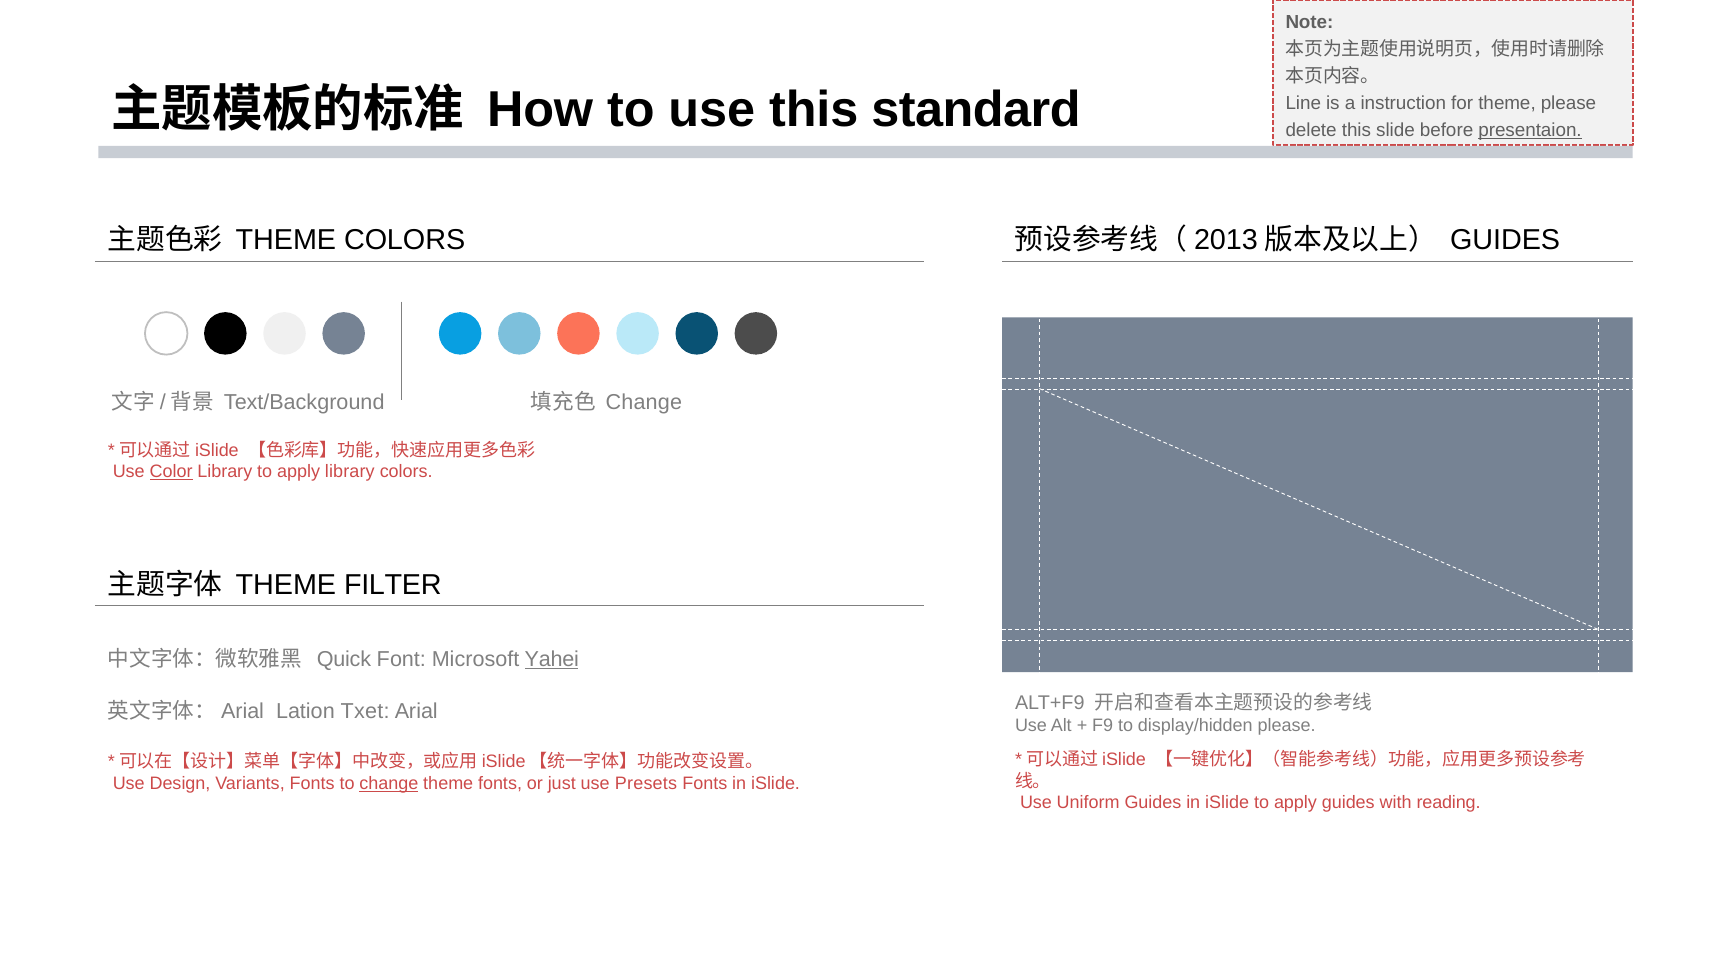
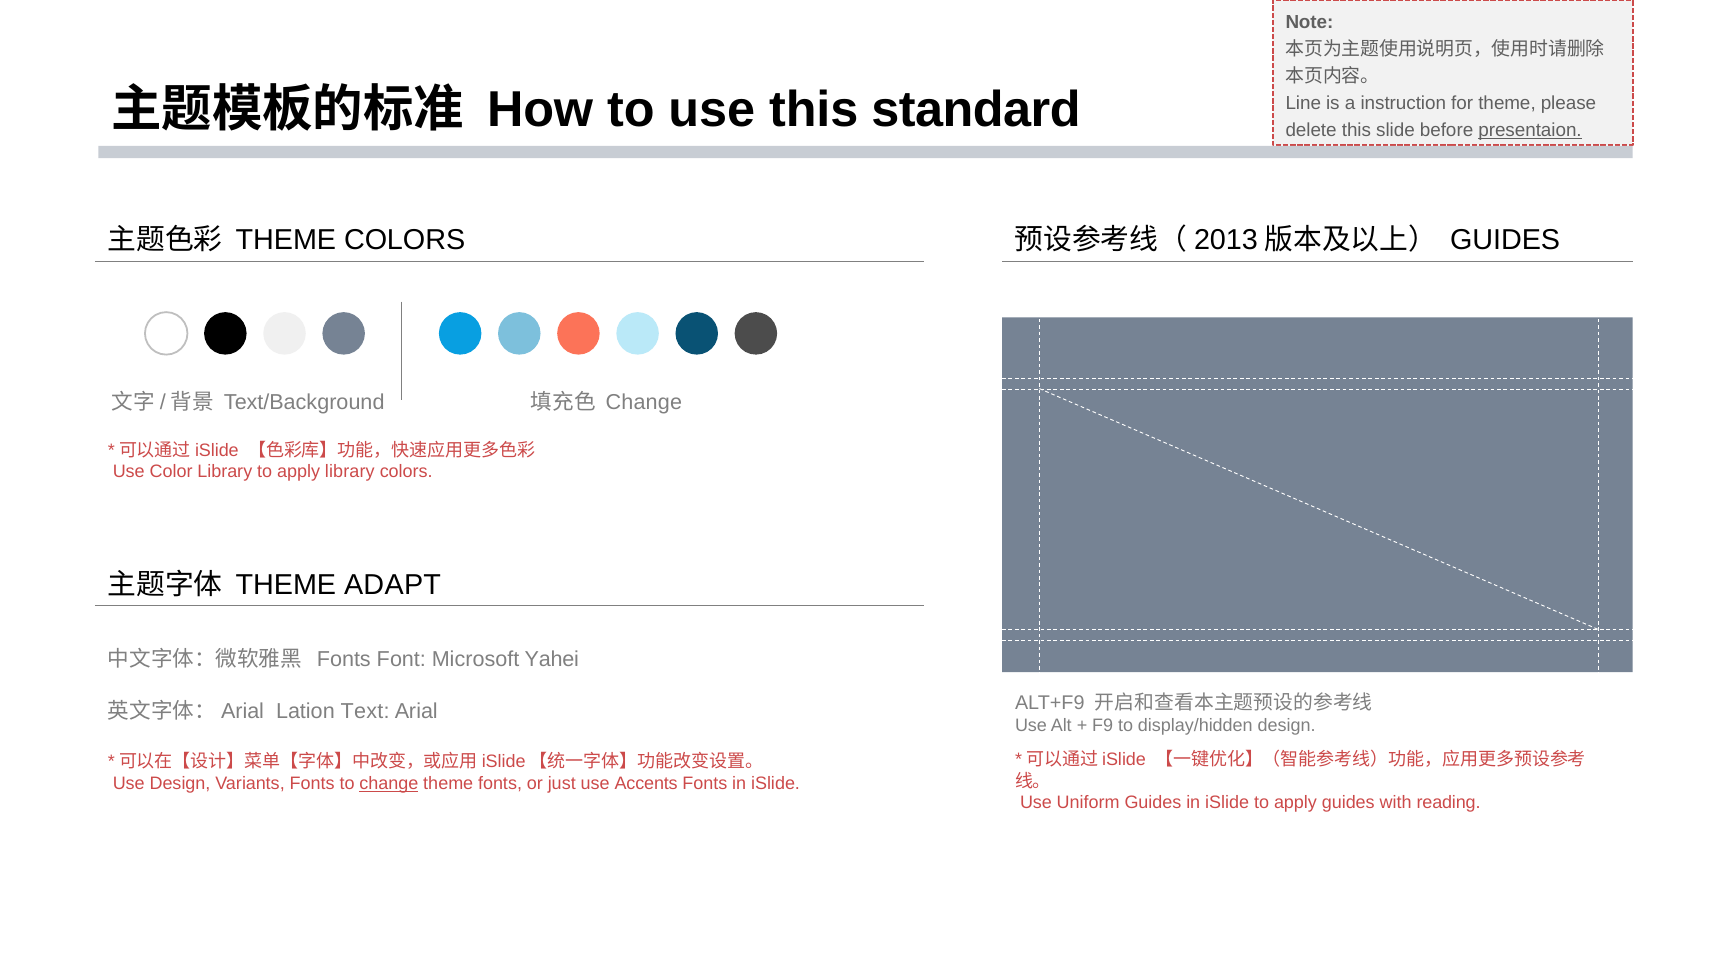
Color underline: present -> none (171, 472)
FILTER: FILTER -> ADAPT (393, 585)
Quick: Quick -> Fonts (344, 659)
Yahei underline: present -> none (552, 659)
Txet: Txet -> Text (365, 711)
display/hidden please: please -> design (1287, 726)
Presets: Presets -> Accents (646, 783)
